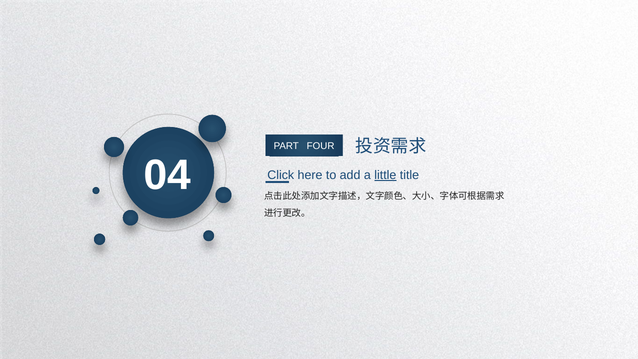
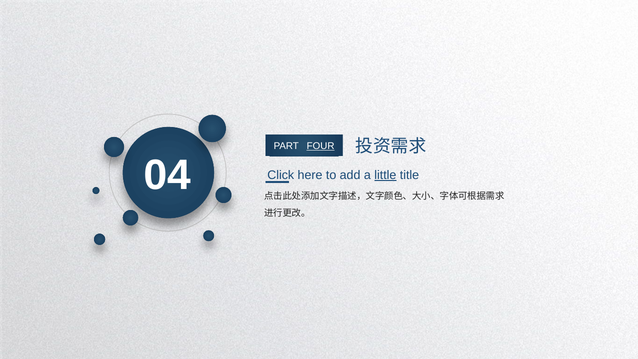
FOUR underline: none -> present (321, 146)
